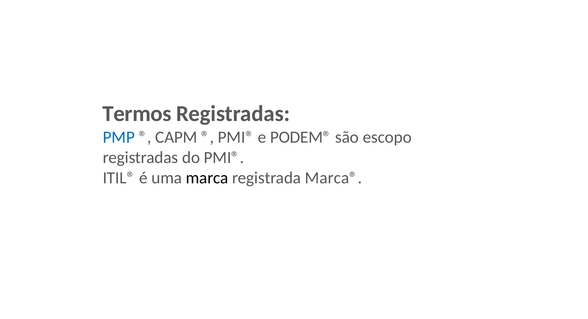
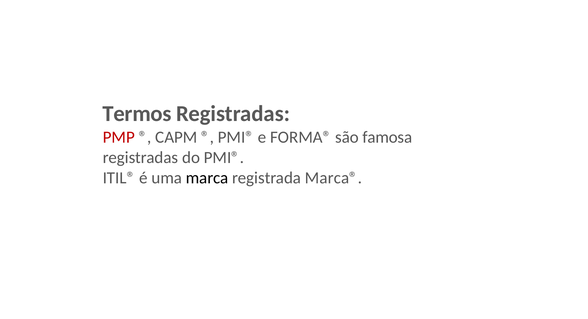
PMP colour: blue -> red (119, 137)
PODEM®: PODEM® -> FORMA® (301, 137)
escopo: escopo -> famosa (387, 137)
